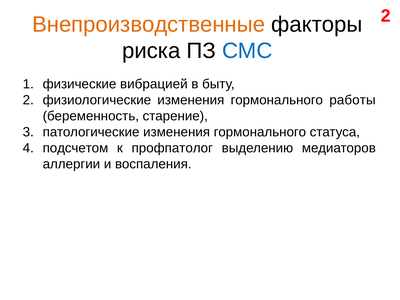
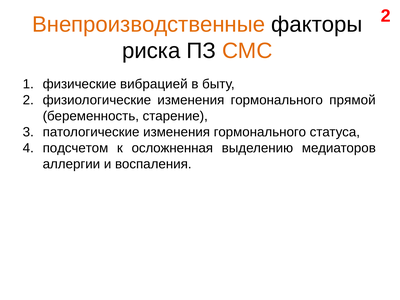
СМС colour: blue -> orange (247, 51)
работы: работы -> прямой (352, 100)
профпатолог: профпатолог -> осложненная (172, 148)
